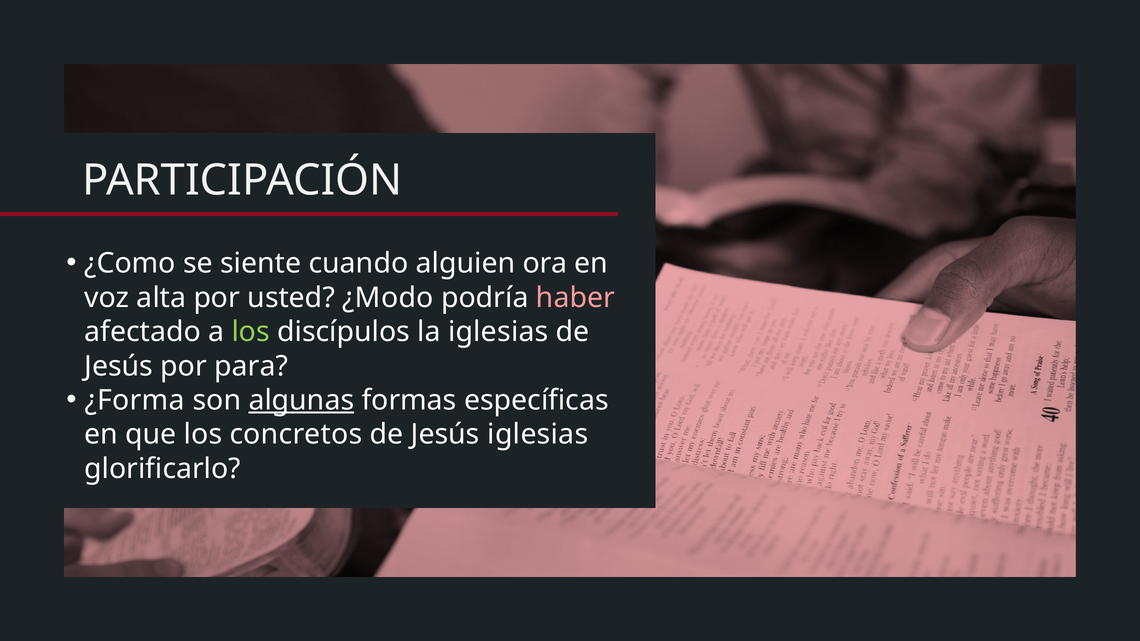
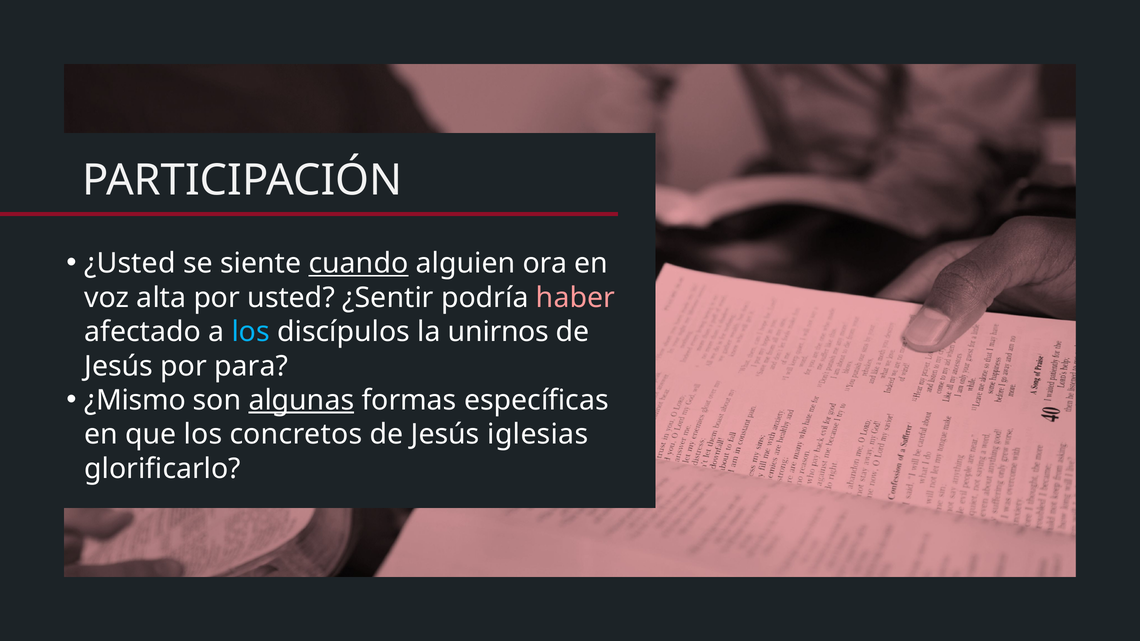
¿Como: ¿Como -> ¿Usted (130, 264)
cuando underline: none -> present (359, 264)
¿Modo: ¿Modo -> ¿Sentir (388, 298)
los colour: light green -> light blue (251, 332)
la iglesias: iglesias -> unirnos (498, 332)
¿Forma: ¿Forma -> ¿Mismo (135, 401)
